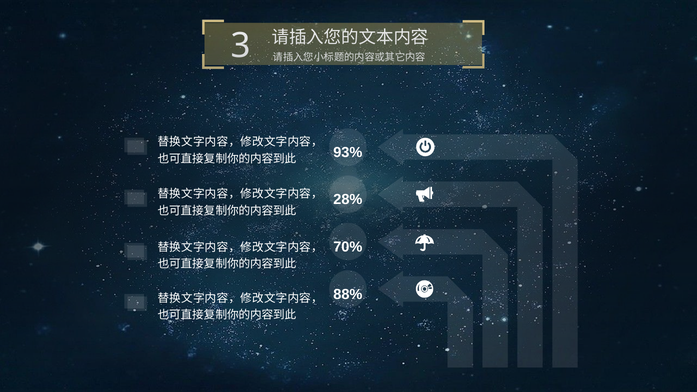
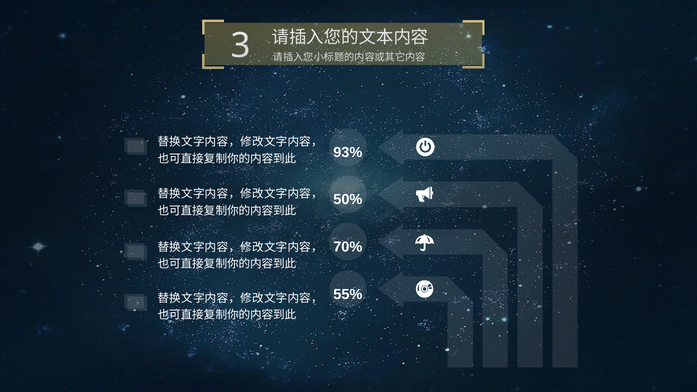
28%: 28% -> 50% (348, 200)
88%: 88% -> 55% (348, 294)
